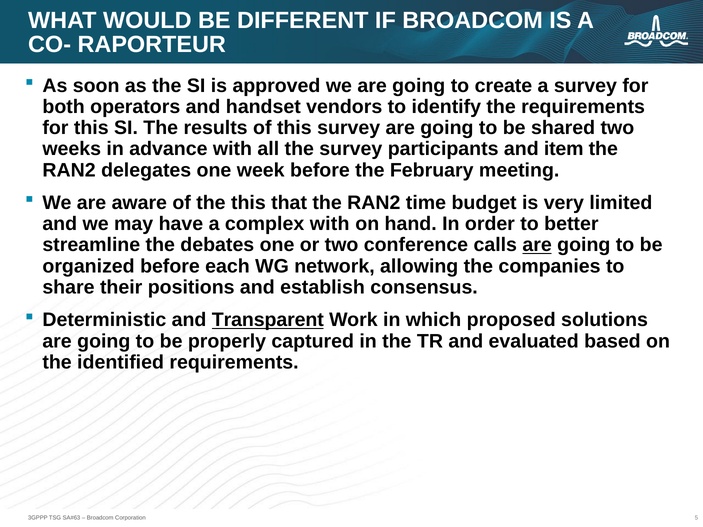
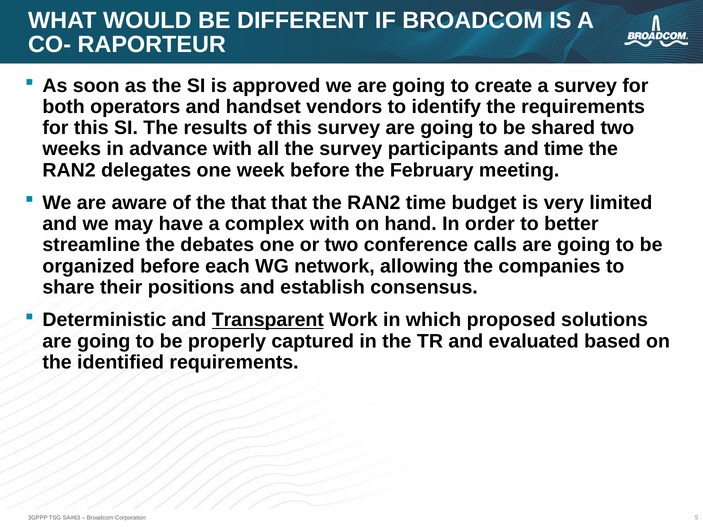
and item: item -> time (564, 149)
the this: this -> that (249, 203)
are underline: present -> none (537, 245)
